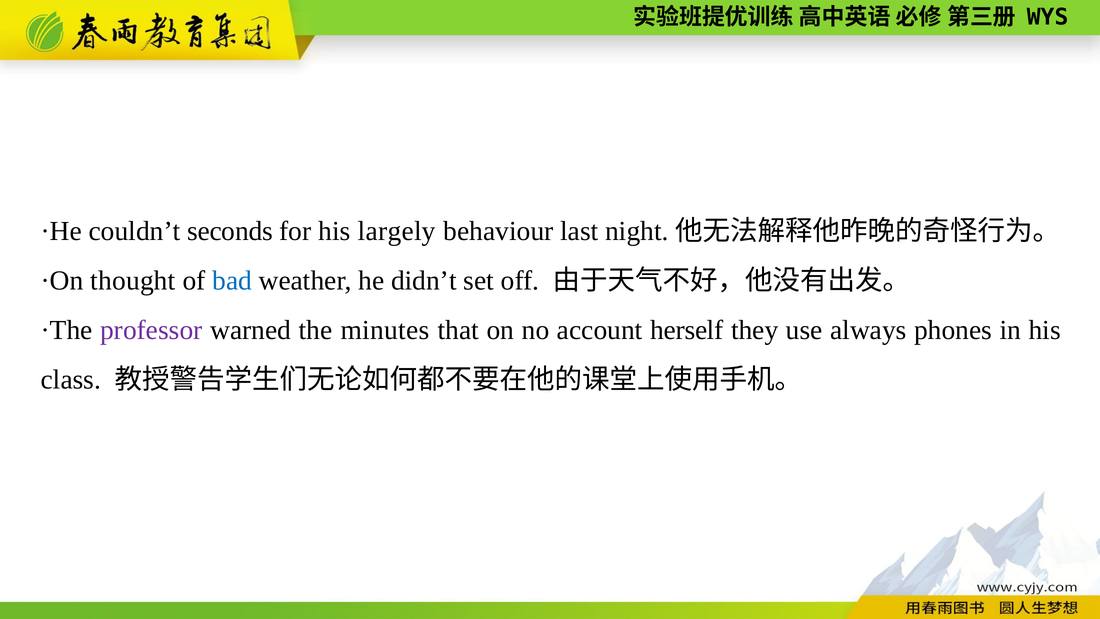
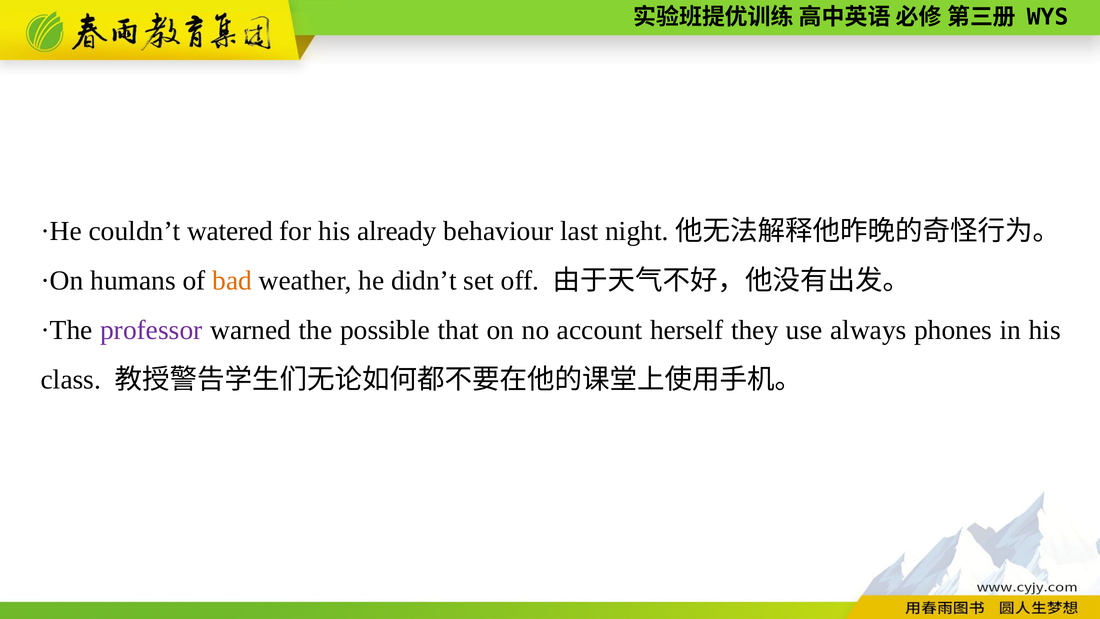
seconds: seconds -> watered (230, 231)
largely: largely -> already (397, 231)
thought: thought -> humans (133, 280)
bad colour: blue -> orange (232, 280)
minutes: minutes -> possible (385, 330)
